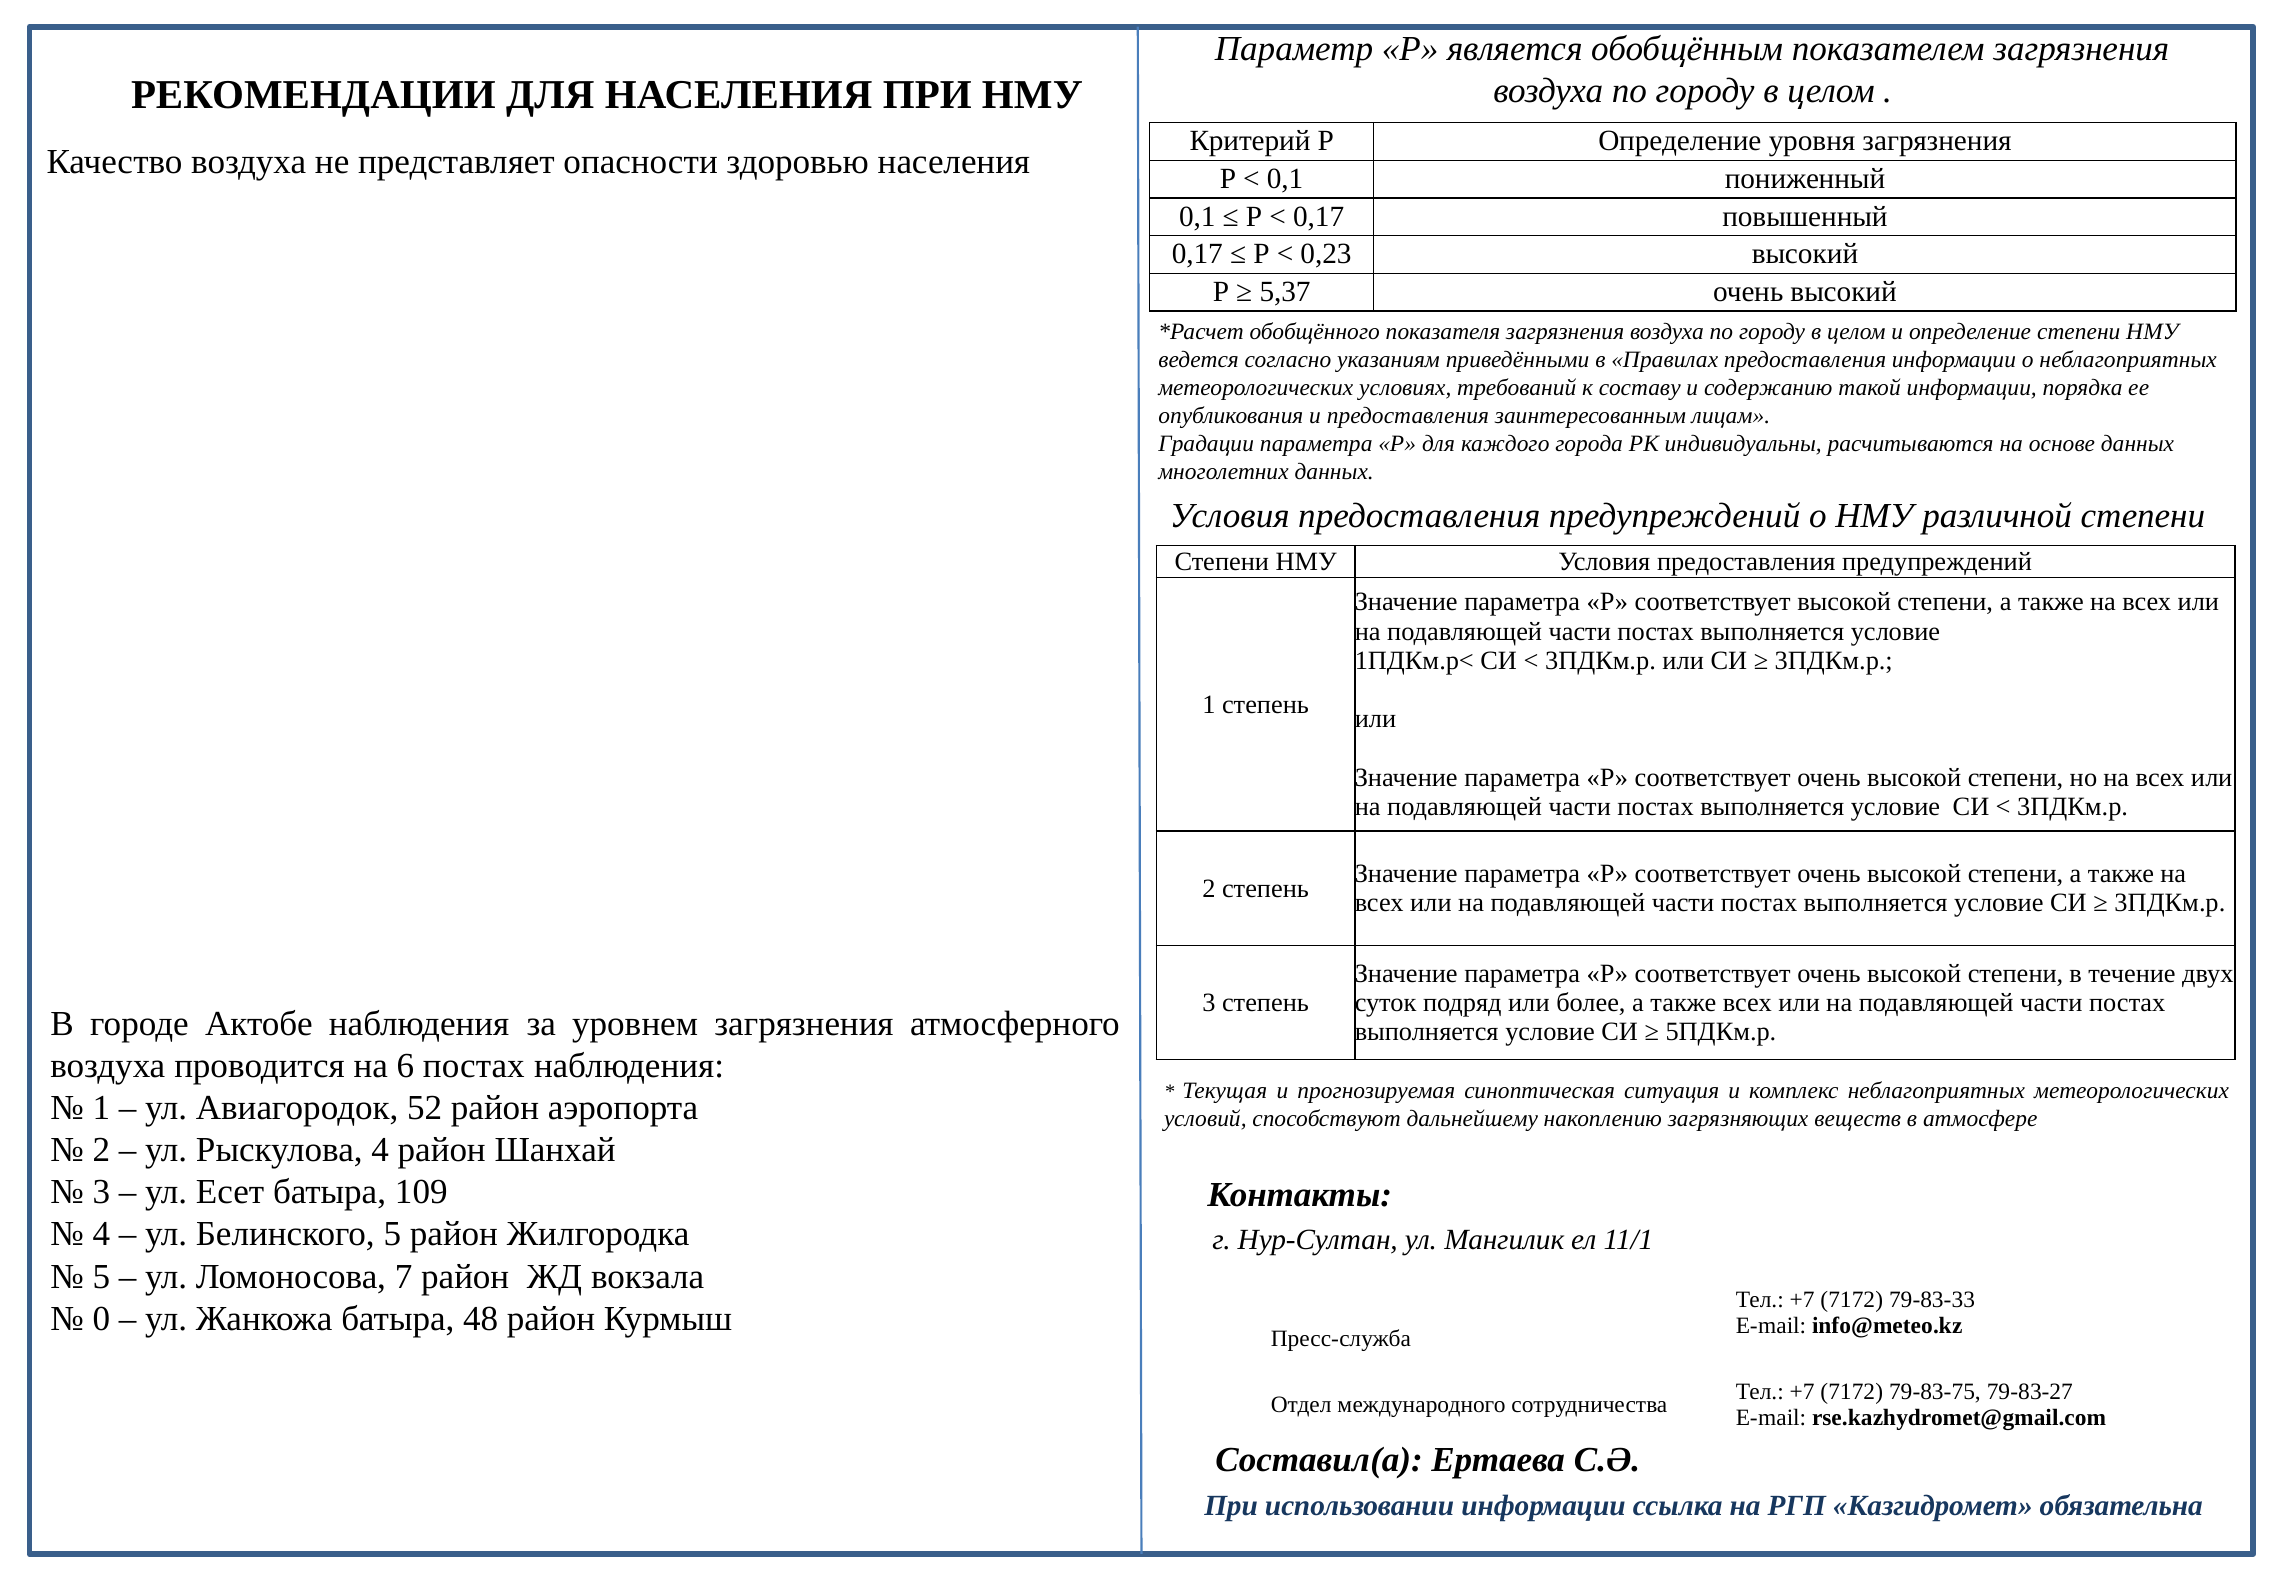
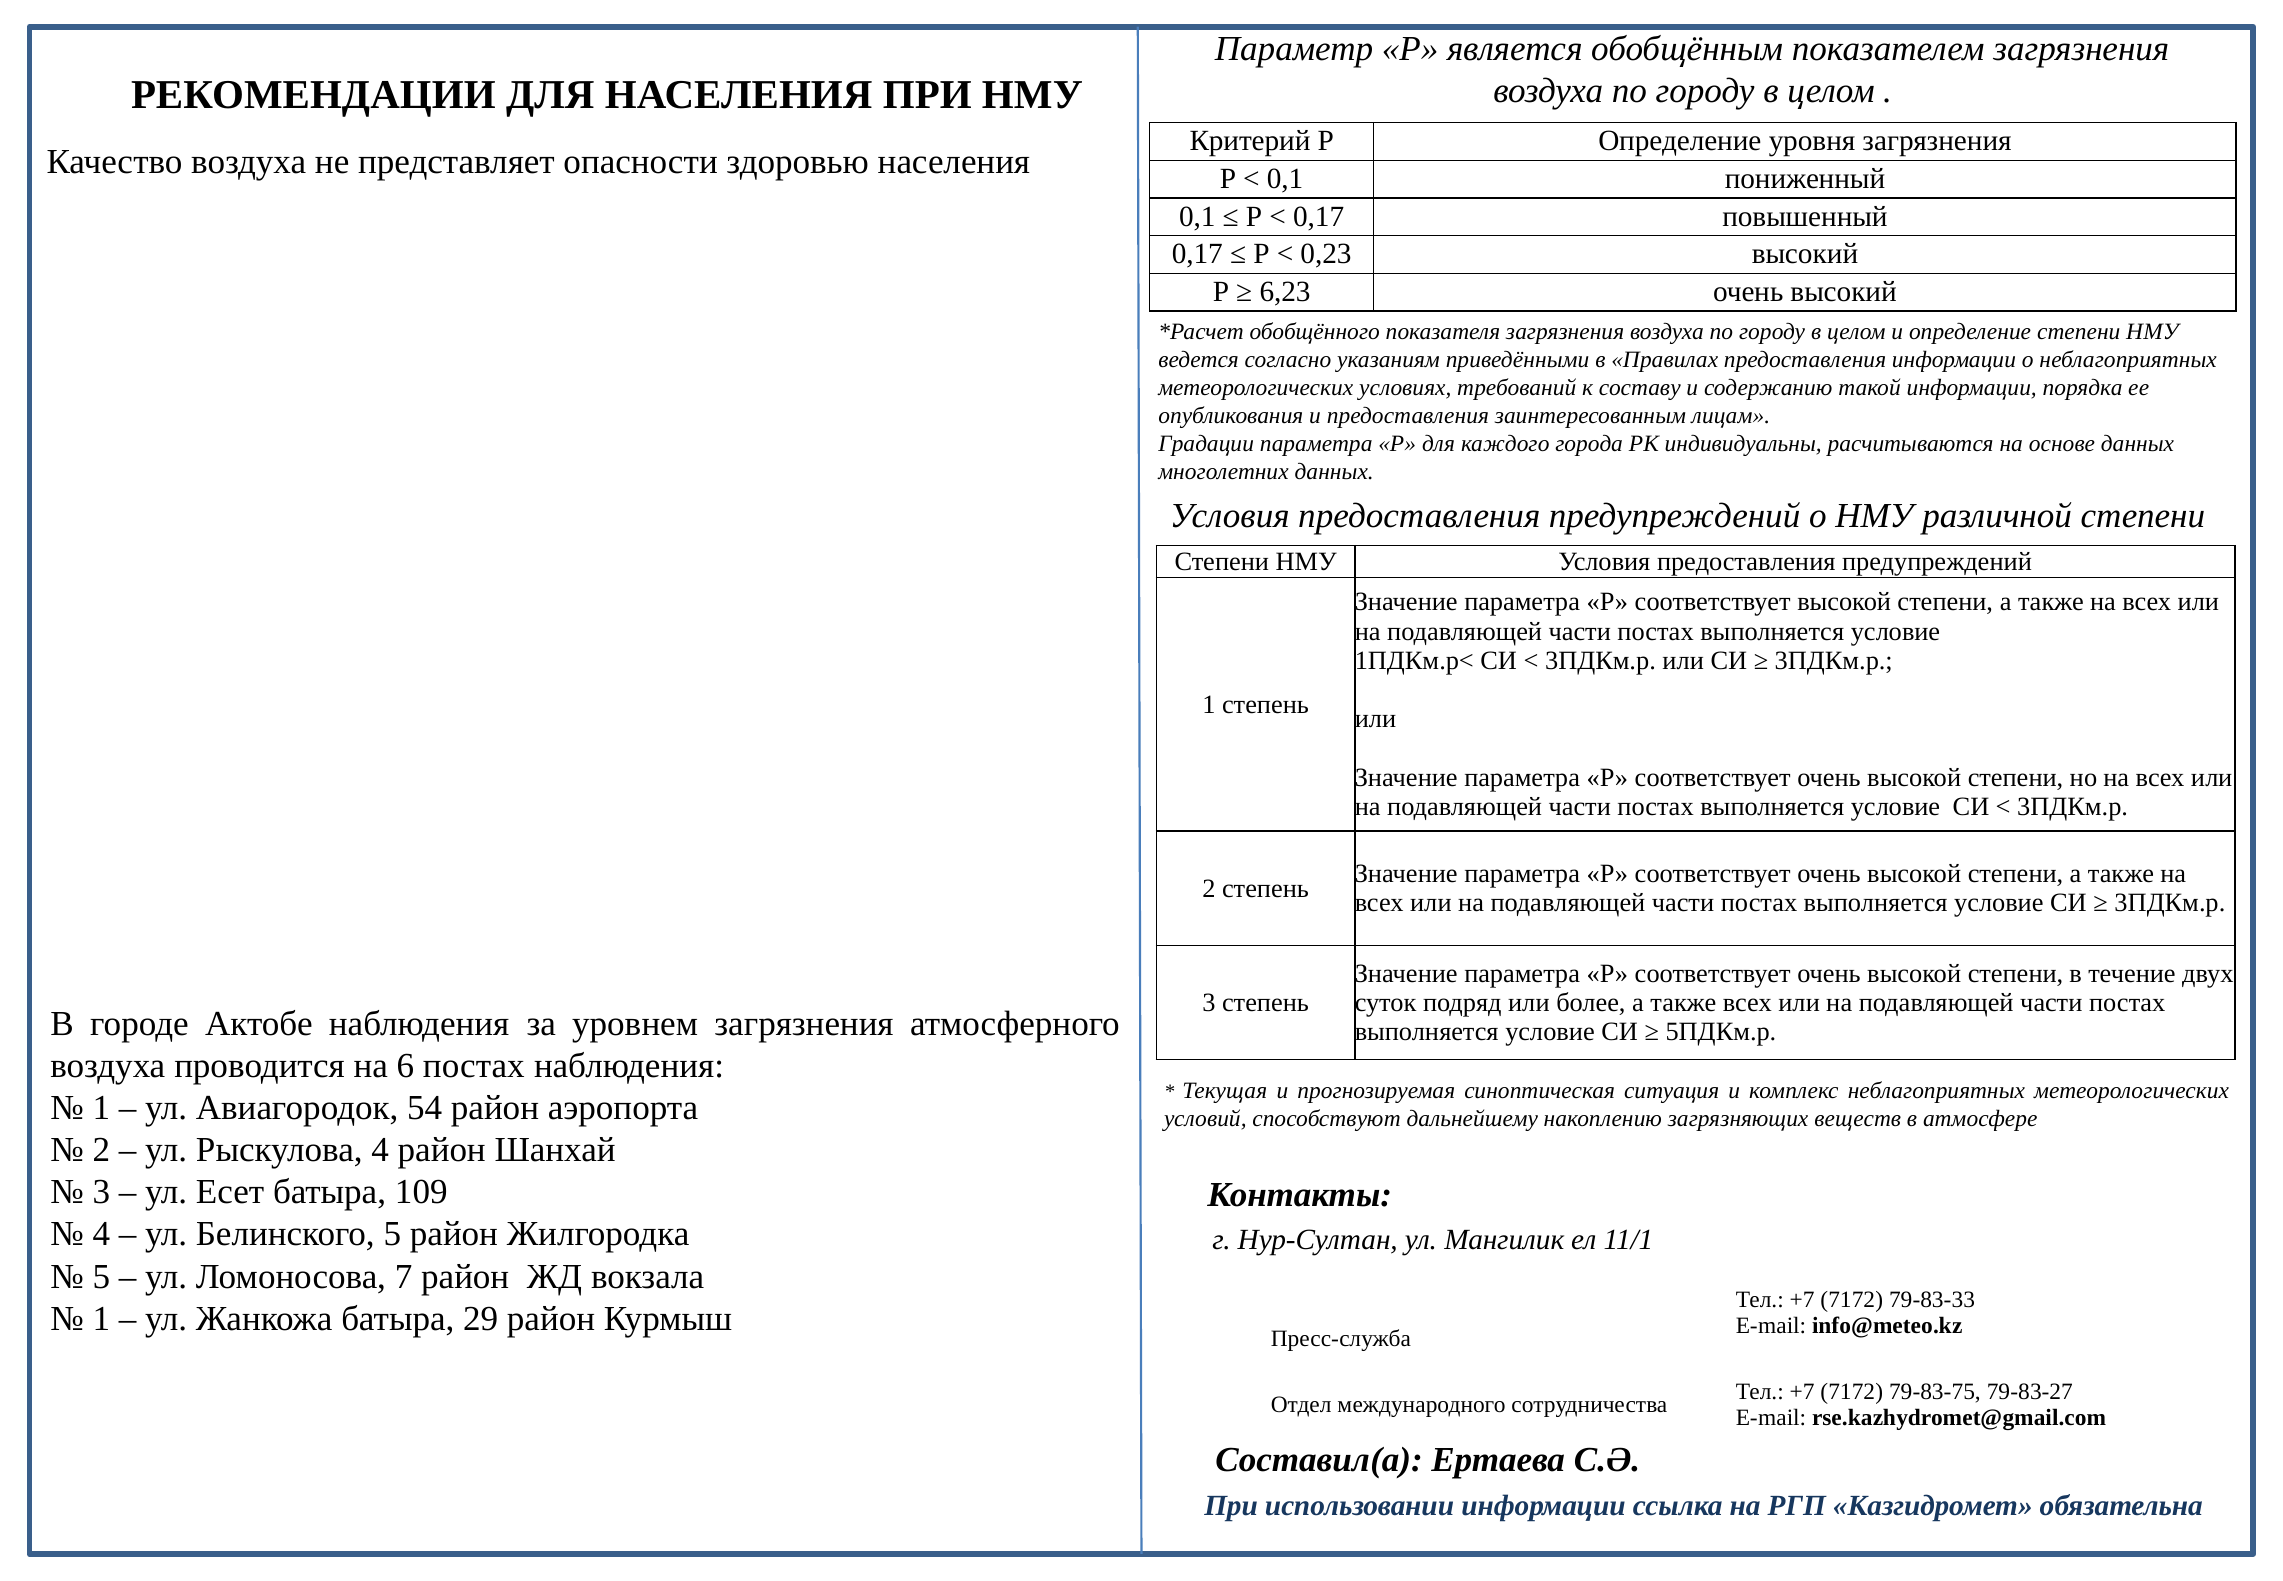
5,37: 5,37 -> 6,23 (1285, 292)
52: 52 -> 54 (425, 1107)
0: 0 -> 1 (101, 1318)
48: 48 -> 29 (481, 1318)
